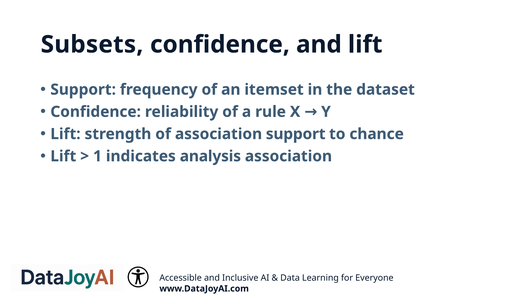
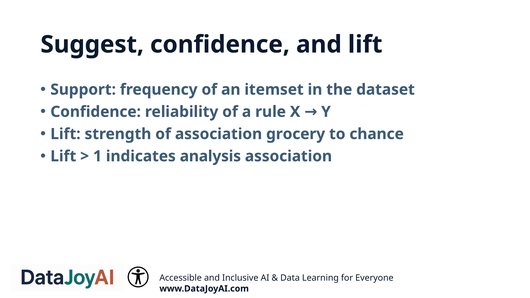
Subsets: Subsets -> Suggest (92, 45)
association support: support -> grocery (296, 134)
